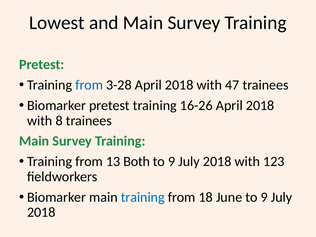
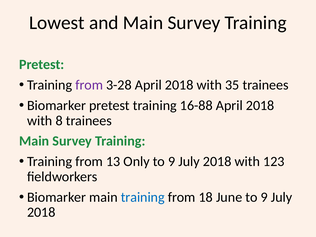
from colour: blue -> purple (89, 85)
47: 47 -> 35 (232, 85)
16-26: 16-26 -> 16-88 (196, 105)
Both: Both -> Only (137, 162)
